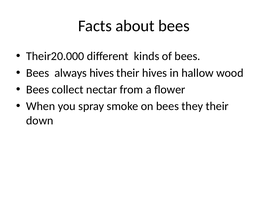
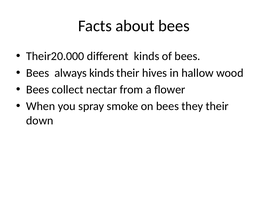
always hives: hives -> kinds (102, 73)
